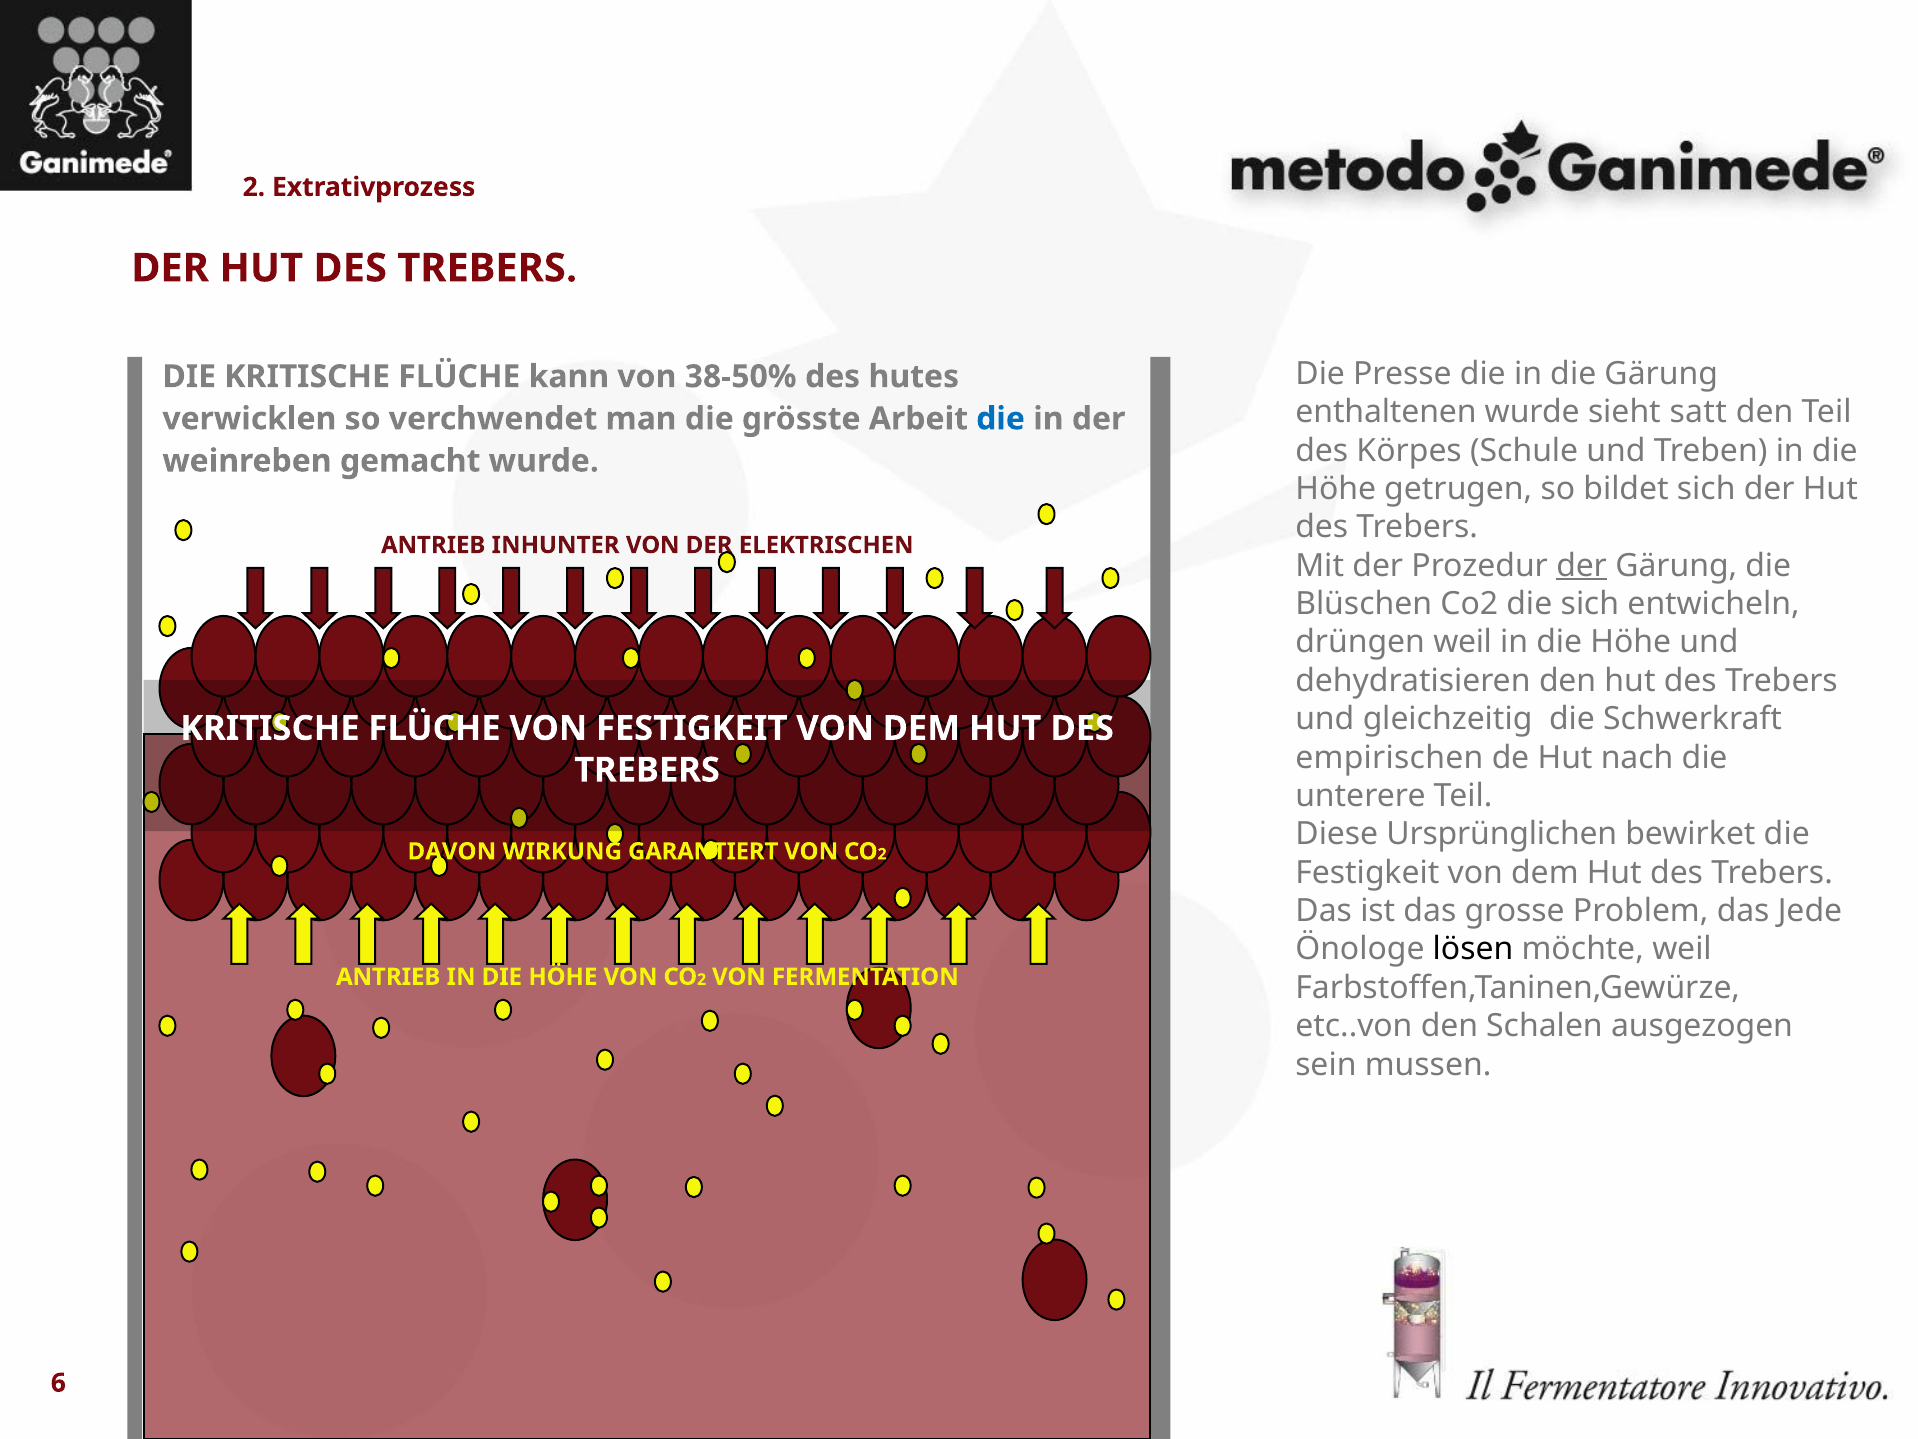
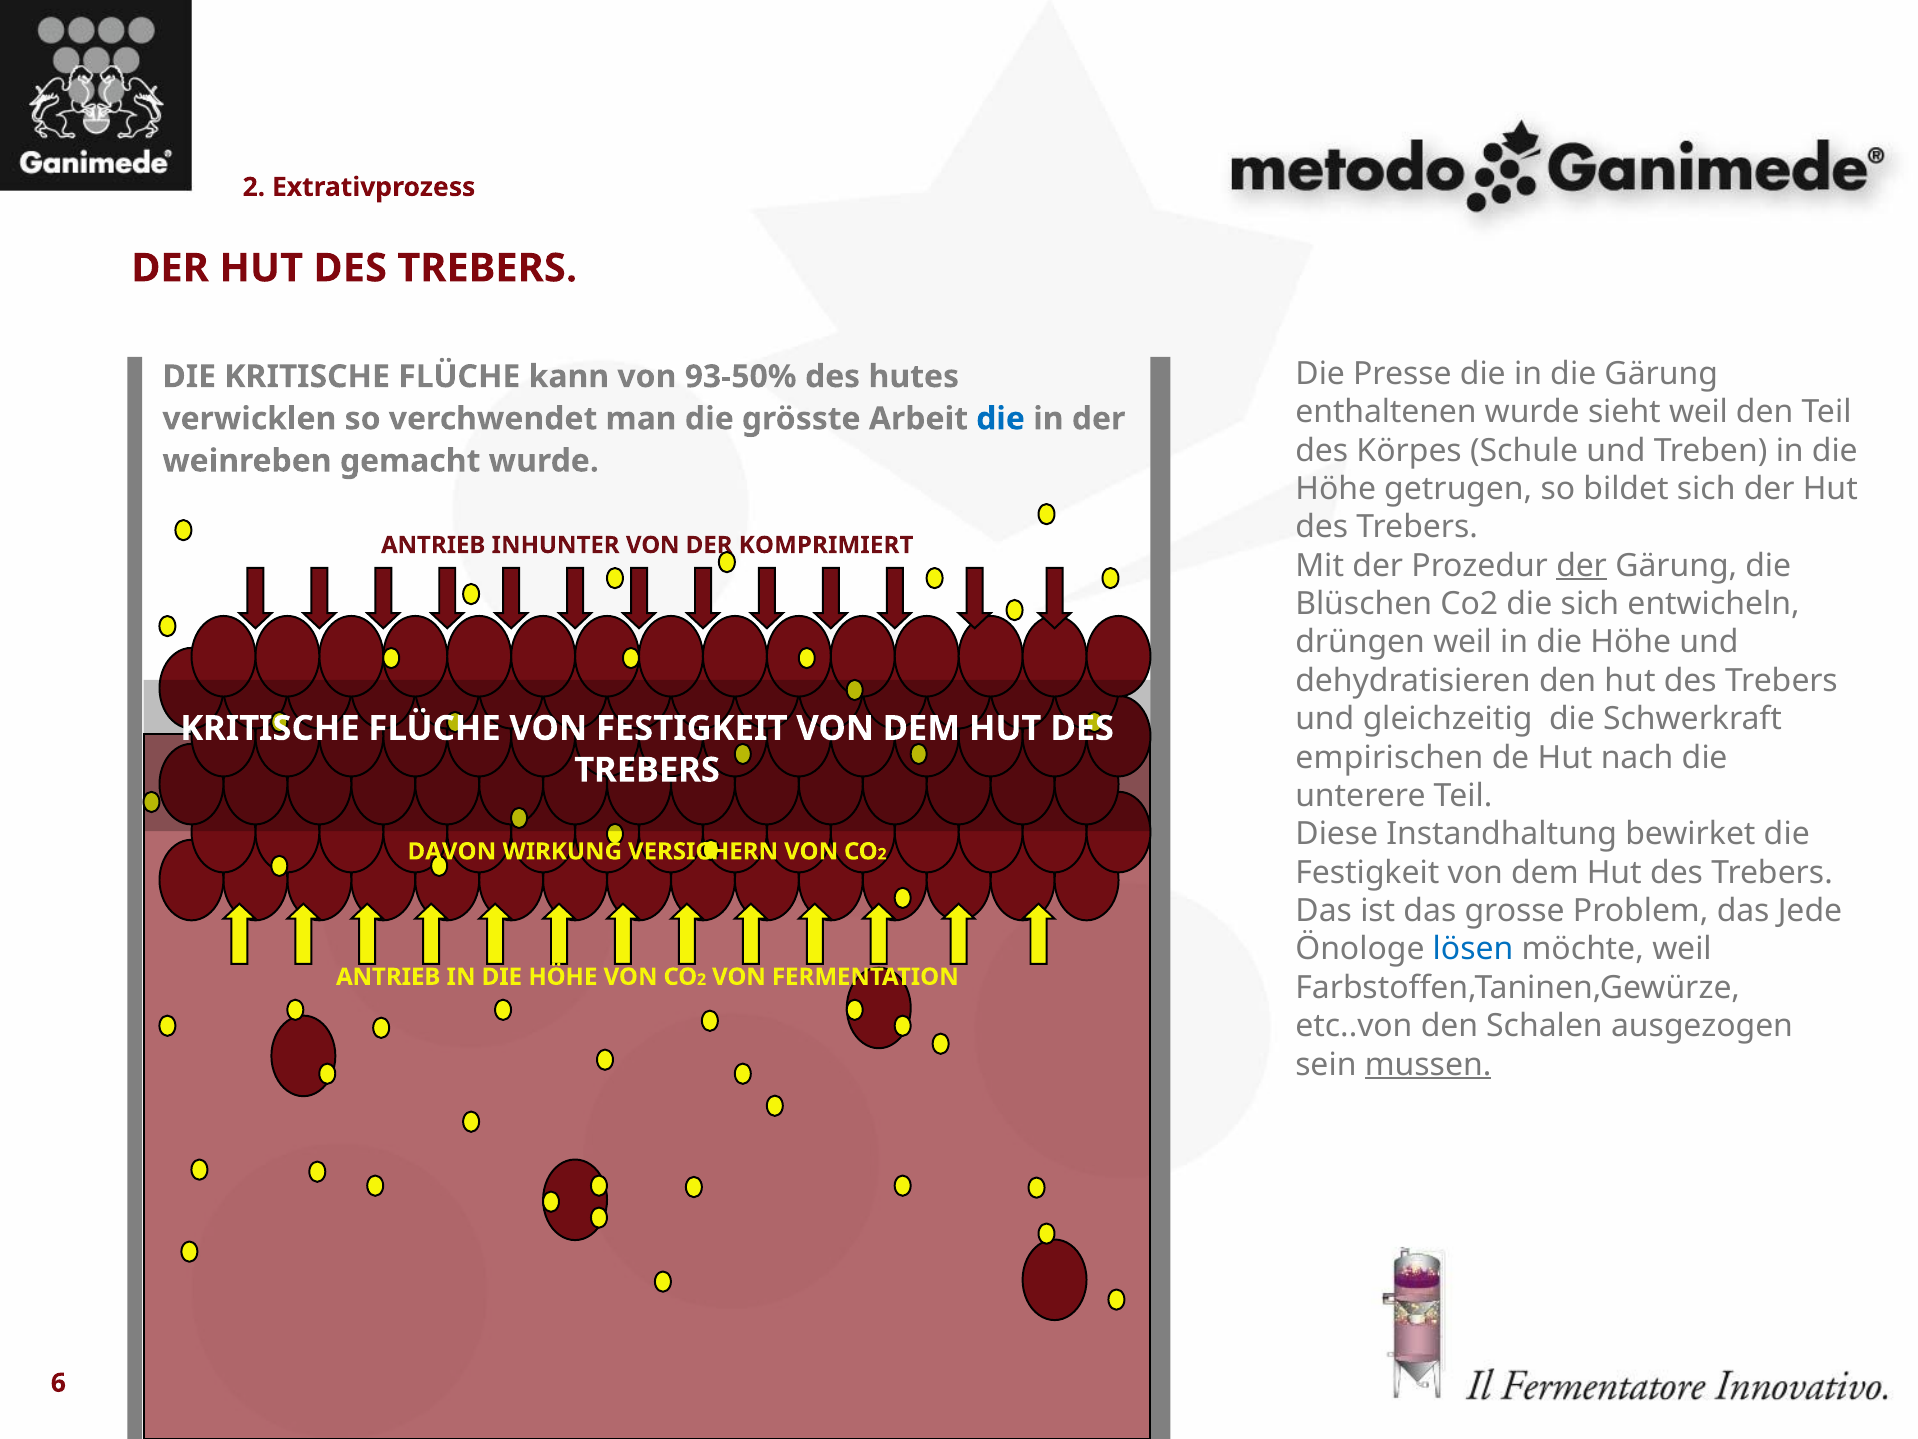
38-50%: 38-50% -> 93-50% (741, 377)
sieht satt: satt -> weil (1699, 412)
ELEKTRISCHEN: ELEKTRISCHEN -> KOMPRIMIERT (826, 545)
Ursprünglichen: Ursprünglichen -> Instandhaltung (1502, 834)
GARANTIERT: GARANTIERT -> VERSICHERN (703, 851)
lösen colour: black -> blue (1473, 949)
mussen underline: none -> present (1428, 1064)
